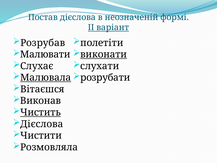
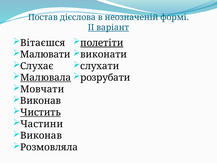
Розрубав: Розрубав -> Вітаєшся (43, 43)
полетіти underline: none -> present (102, 43)
виконати underline: present -> none (104, 54)
Вітаєшся: Вітаєшся -> Мовчати (42, 89)
Дієслова: Дієслова -> Частини (42, 124)
Чистити: Чистити -> Виконав (41, 135)
